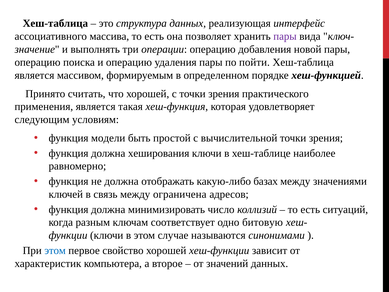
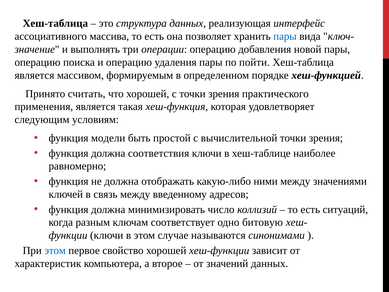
пары colour: purple -> blue (285, 36)
хеширования: хеширования -> соответствия (159, 153)
базах: базах -> ними (266, 181)
ограничена: ограничена -> введенному (180, 194)
